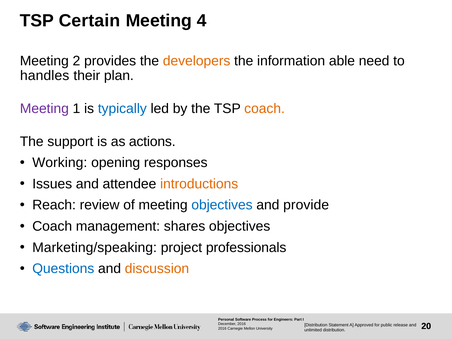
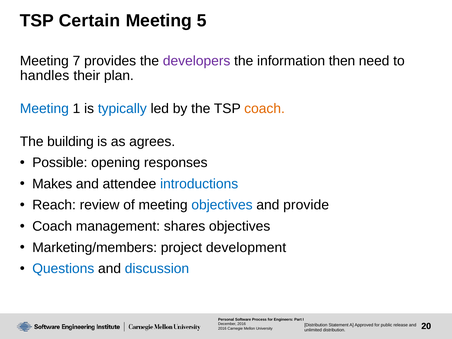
4: 4 -> 5 (202, 21)
2: 2 -> 7 (76, 61)
developers colour: orange -> purple (197, 61)
able: able -> then (342, 61)
Meeting colour: purple -> blue (44, 109)
support: support -> building (70, 142)
actions: actions -> agrees (152, 142)
Working: Working -> Possible (60, 163)
Issues: Issues -> Makes (52, 184)
introductions colour: orange -> blue (199, 184)
Marketing/speaking: Marketing/speaking -> Marketing/members (95, 247)
professionals: professionals -> development (246, 247)
discussion colour: orange -> blue (157, 269)
